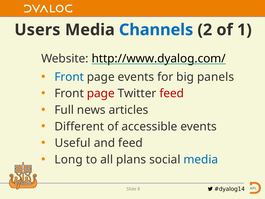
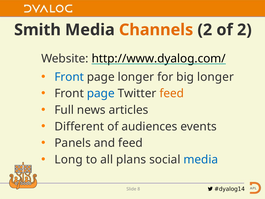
Users: Users -> Smith (37, 30)
Channels colour: blue -> orange (156, 30)
of 1: 1 -> 2 (244, 30)
page events: events -> longer (136, 77)
big panels: panels -> longer (216, 77)
page colour: red -> blue (101, 93)
feed colour: red -> orange (172, 93)
accessible: accessible -> audiences (149, 126)
Useful: Useful -> Panels (73, 143)
